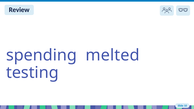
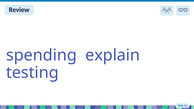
melted: melted -> explain (113, 55)
